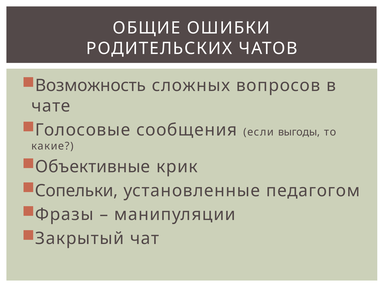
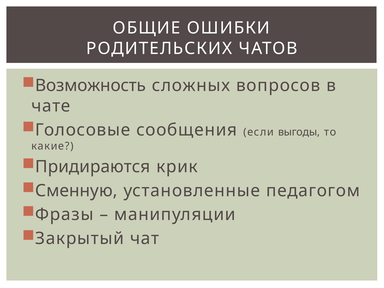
Объективные: Объективные -> Придираются (93, 167)
Сопельки: Сопельки -> Сменную (76, 191)
